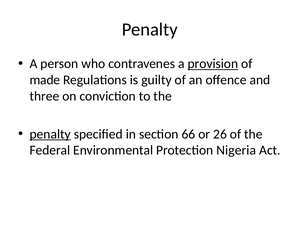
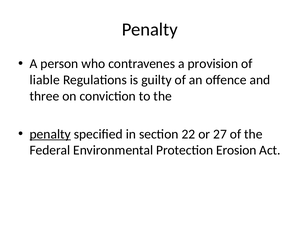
provision underline: present -> none (213, 64)
made: made -> liable (45, 80)
66: 66 -> 22 (188, 134)
26: 26 -> 27 (220, 134)
Nigeria: Nigeria -> Erosion (236, 150)
